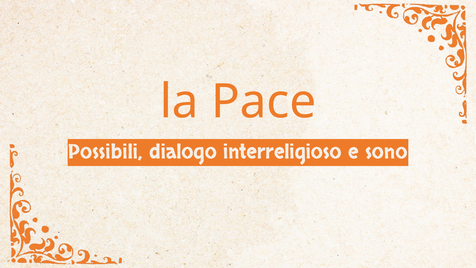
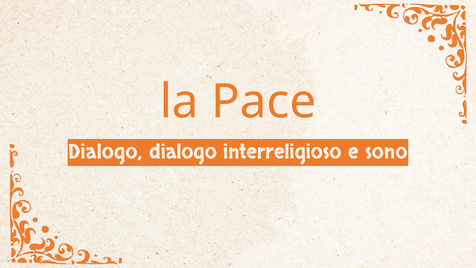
Possibili: Possibili -> Dialogo (105, 152)
